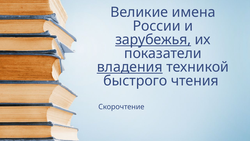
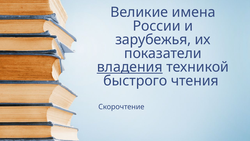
зарубежья underline: present -> none (153, 40)
